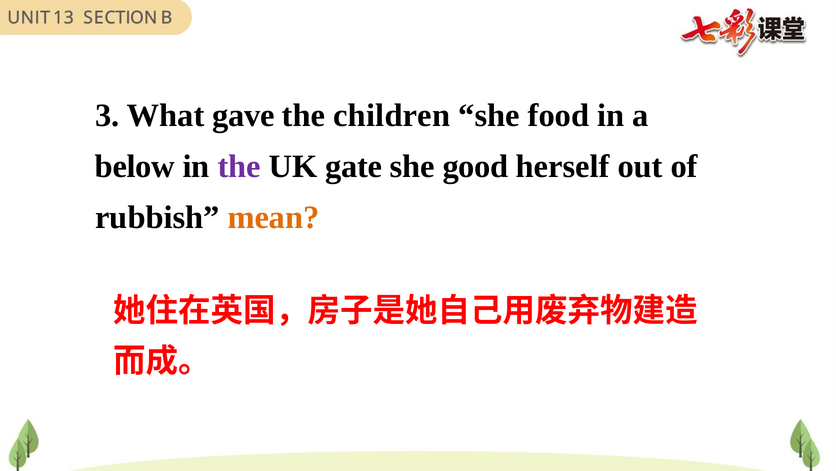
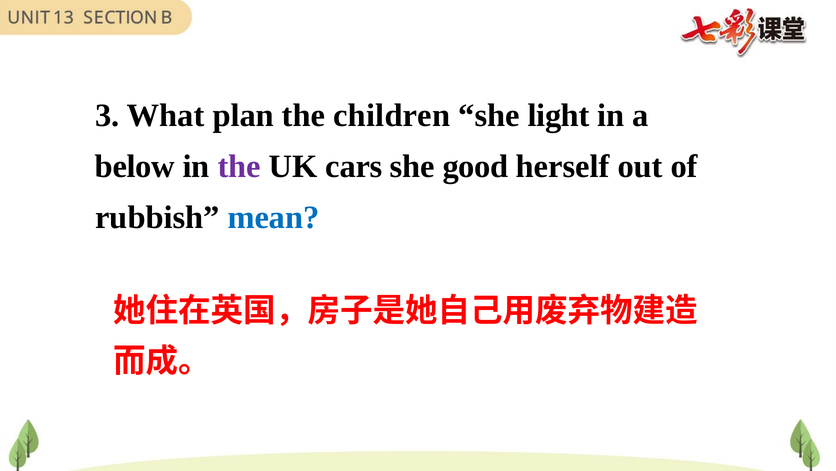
gave: gave -> plan (243, 116)
food: food -> light (559, 116)
gate: gate -> cars (354, 166)
mean colour: orange -> blue (274, 217)
